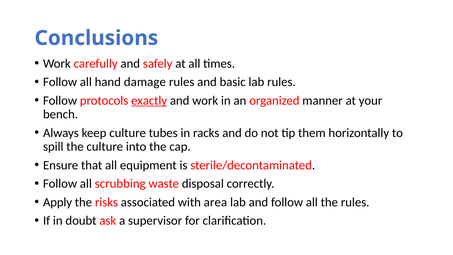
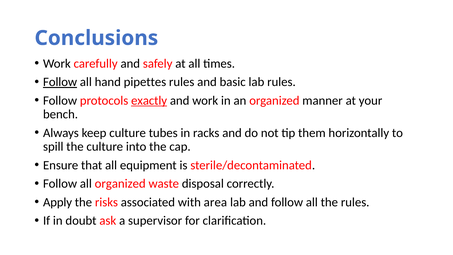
Follow underline: none -> present (60, 82)
damage: damage -> pipettes (145, 82)
all scrubbing: scrubbing -> organized (120, 184)
